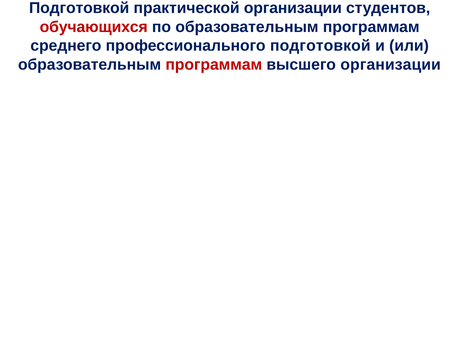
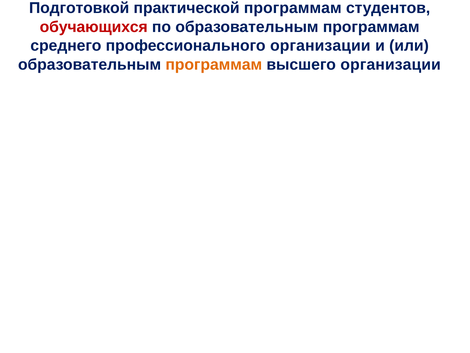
практической организации: организации -> программам (293, 8)
профессионального подготовкой: подготовкой -> организации (320, 46)
программам colour: red -> orange (214, 64)
